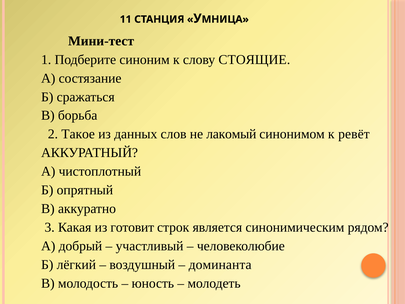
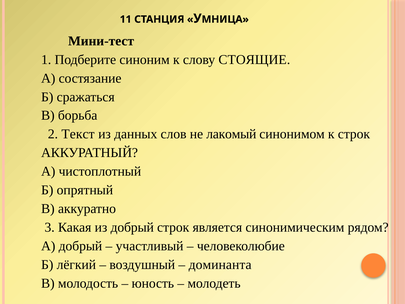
Такое: Такое -> Текст (78, 134)
к ревёт: ревёт -> строк (354, 134)
из готовит: готовит -> добрый (132, 227)
